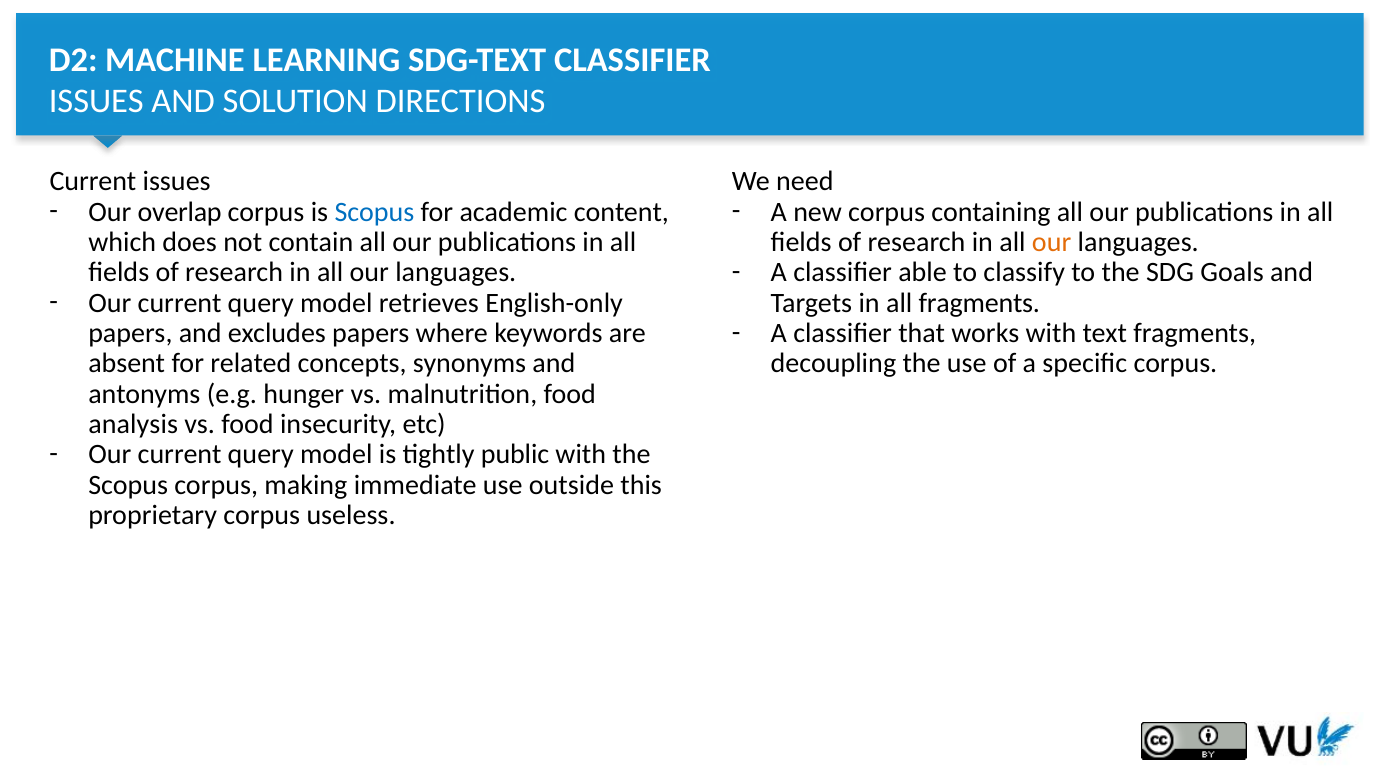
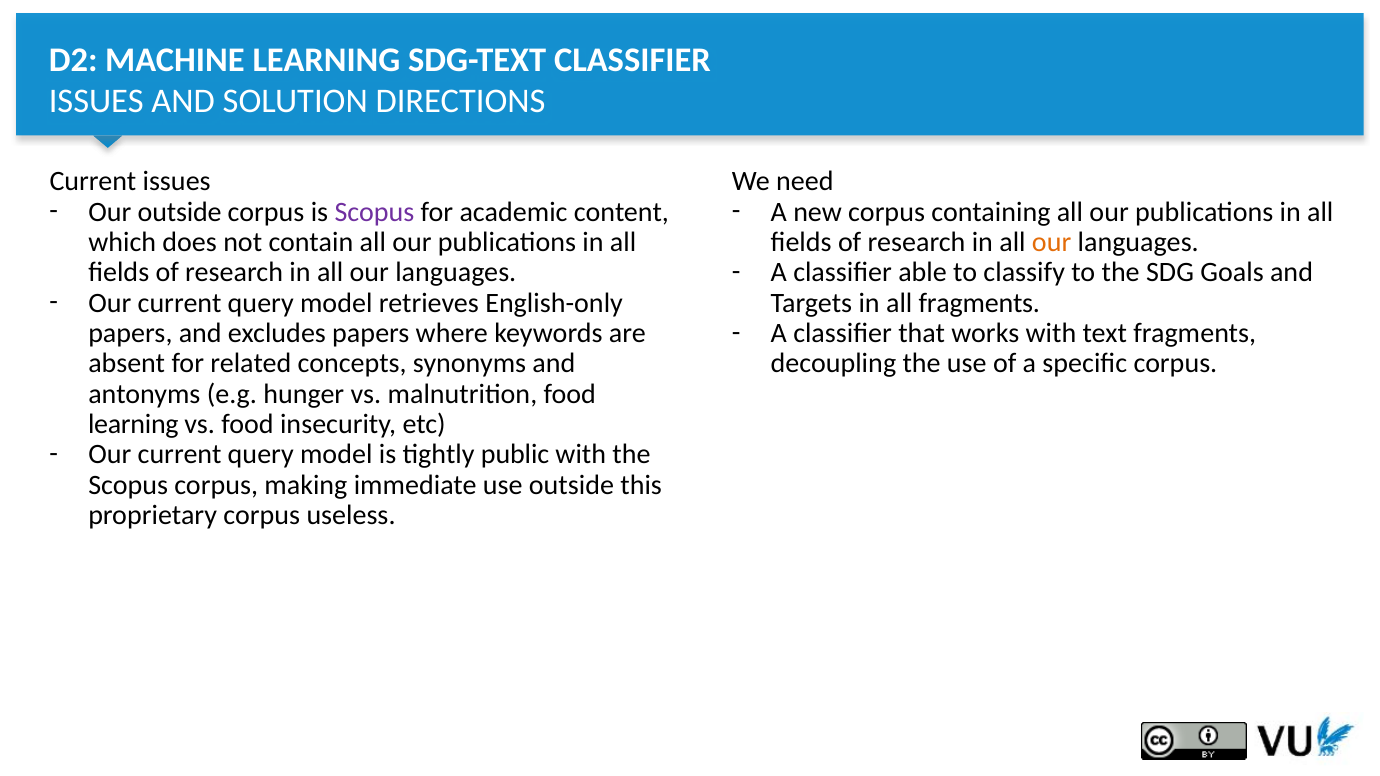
Our overlap: overlap -> outside (180, 212)
Scopus colour: blue -> purple (374, 212)
analysis: analysis -> learning (133, 424)
